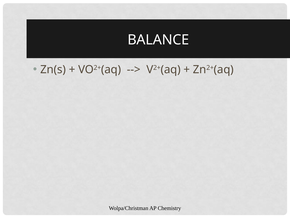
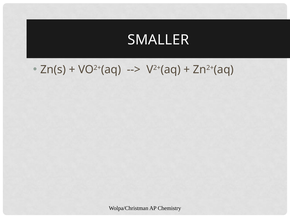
BALANCE: BALANCE -> SMALLER (158, 40)
